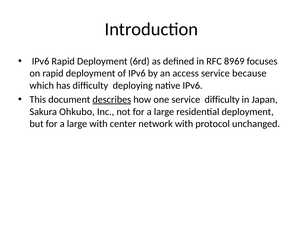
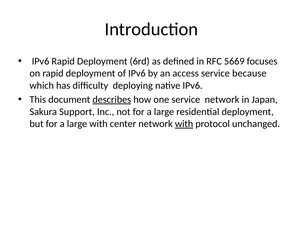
8969: 8969 -> 5669 (234, 61)
service difficulty: difficulty -> network (222, 100)
Ohkubo: Ohkubo -> Support (77, 112)
with underline: none -> present (184, 124)
